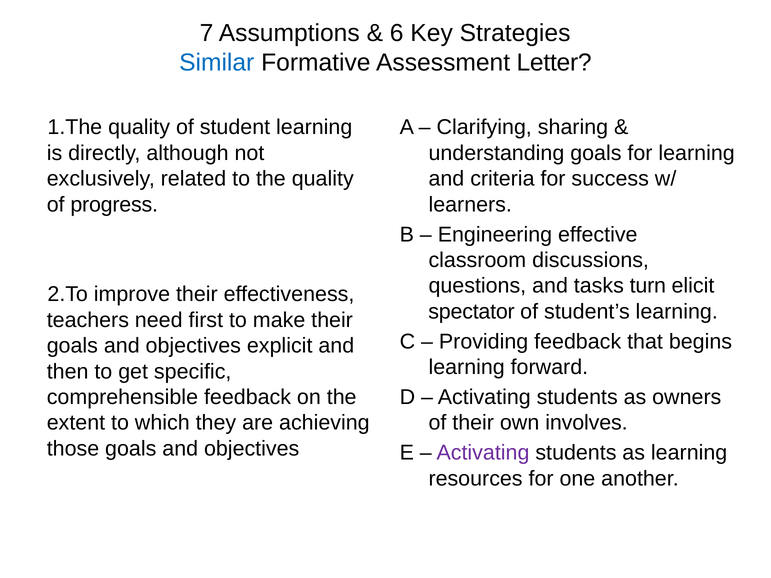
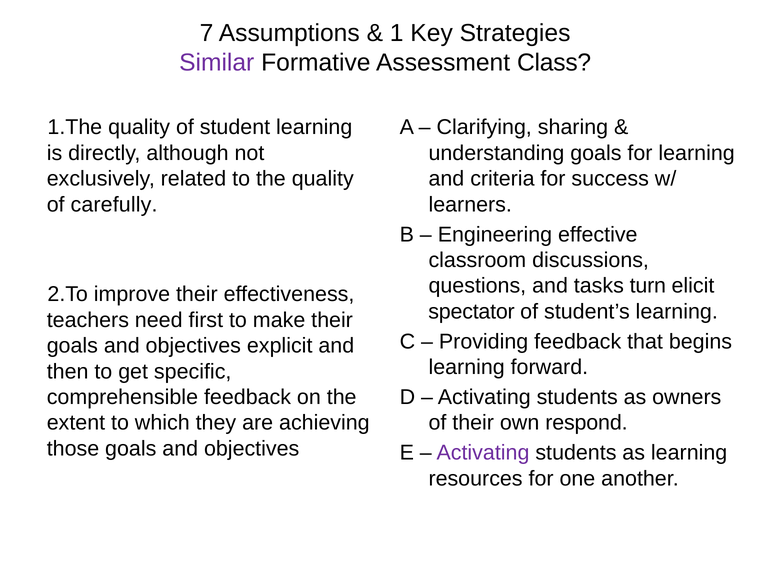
6: 6 -> 1 (397, 33)
Similar colour: blue -> purple (217, 63)
Letter: Letter -> Class (554, 63)
progress: progress -> carefully (114, 205)
involves: involves -> respond (586, 423)
